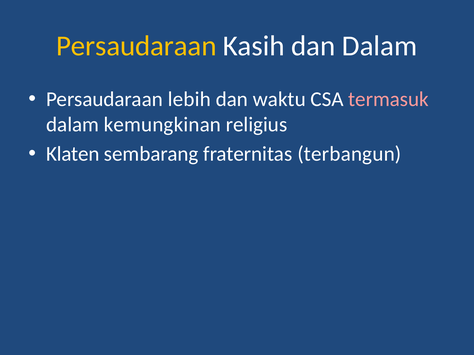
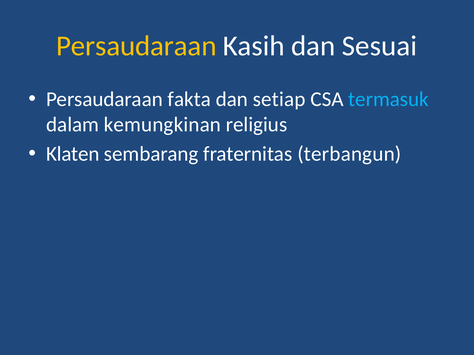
dan Dalam: Dalam -> Sesuai (380, 46)
lebih: lebih -> fakta (189, 99)
waktu: waktu -> setiap (279, 99)
termasuk colour: pink -> light blue (389, 99)
